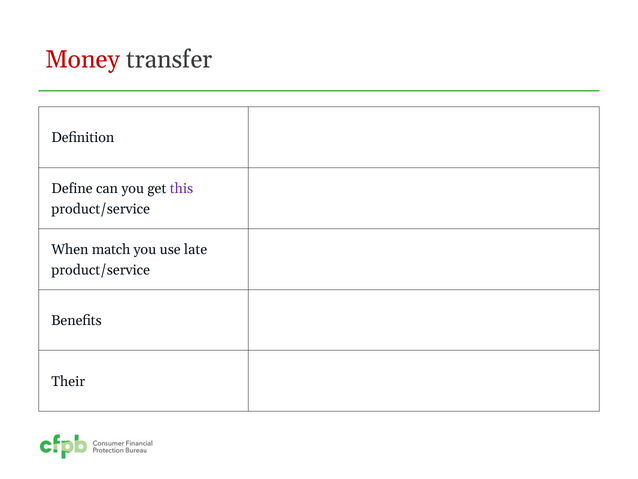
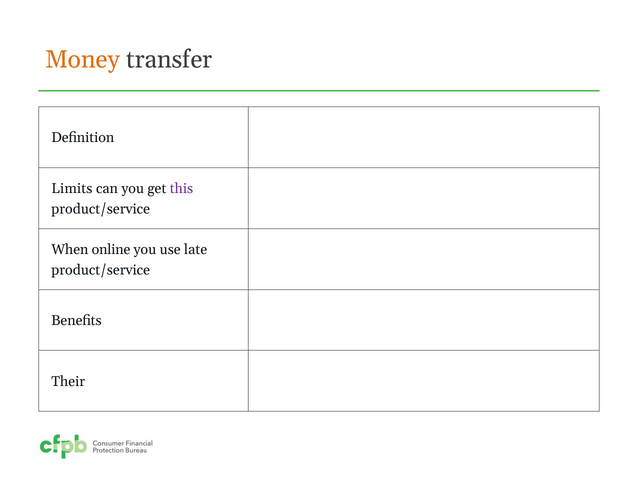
Money colour: red -> orange (83, 60)
Define: Define -> Limits (72, 188)
match: match -> online (111, 249)
